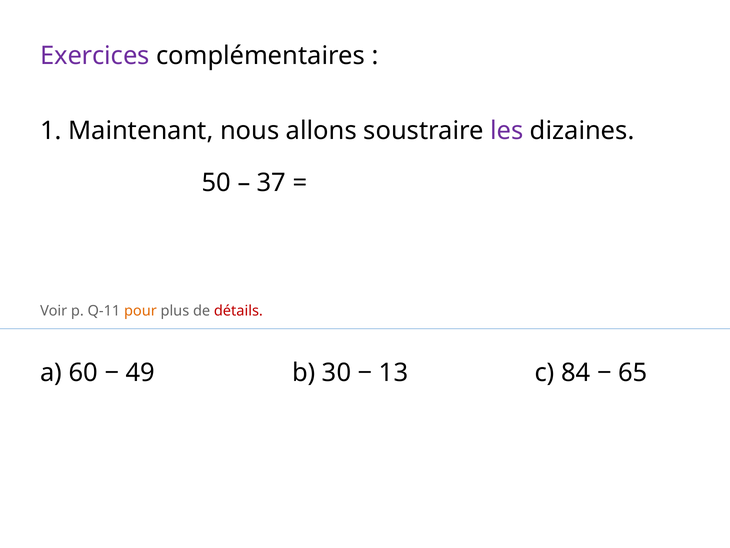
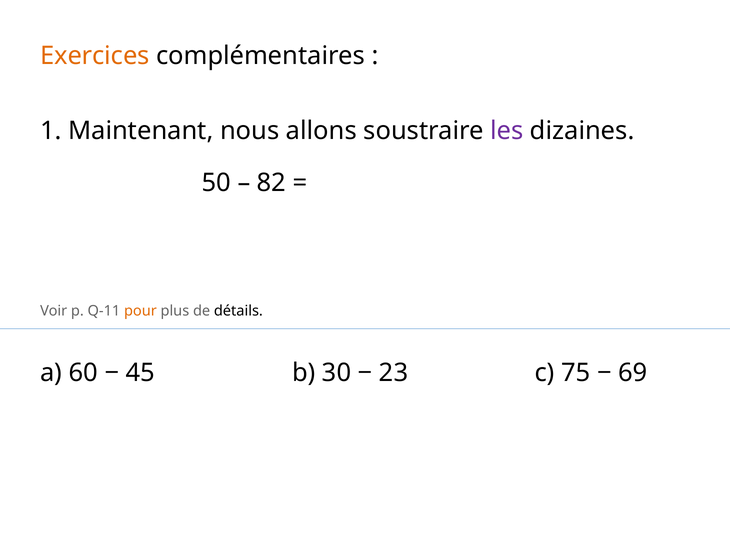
Exercices colour: purple -> orange (95, 56)
37: 37 -> 82 (271, 183)
détails colour: red -> black (238, 310)
49: 49 -> 45 (140, 373)
13: 13 -> 23 (394, 373)
84: 84 -> 75 (576, 373)
65: 65 -> 69 (633, 373)
